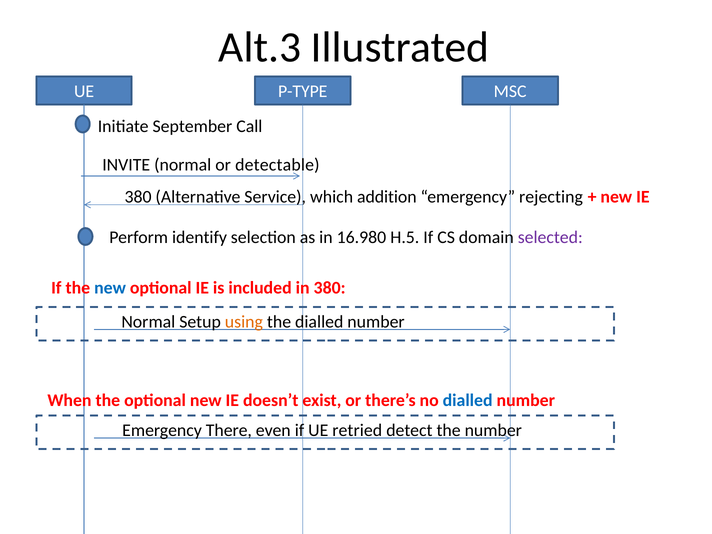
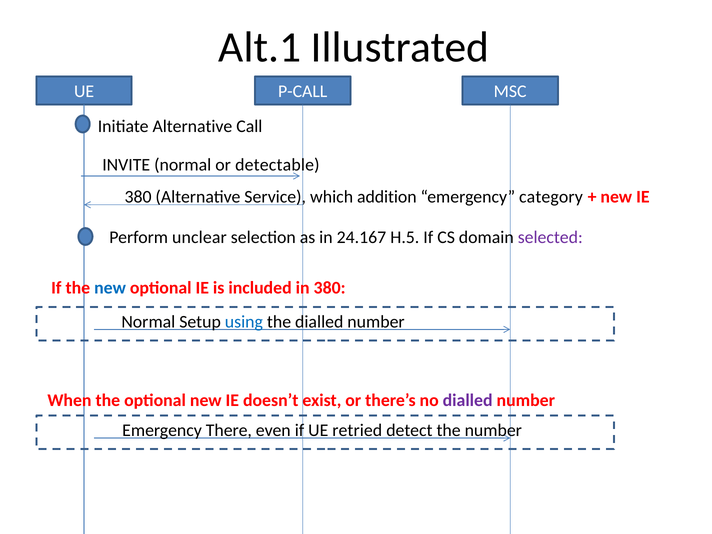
Alt.3: Alt.3 -> Alt.1 (260, 48)
P-TYPE: P-TYPE -> P-CALL (303, 92)
Initiate September: September -> Alternative (192, 127)
rejecting: rejecting -> category (551, 197)
identify: identify -> unclear (199, 238)
16.980: 16.980 -> 24.167 (361, 238)
using colour: orange -> blue (244, 322)
dialled colour: blue -> purple (468, 400)
